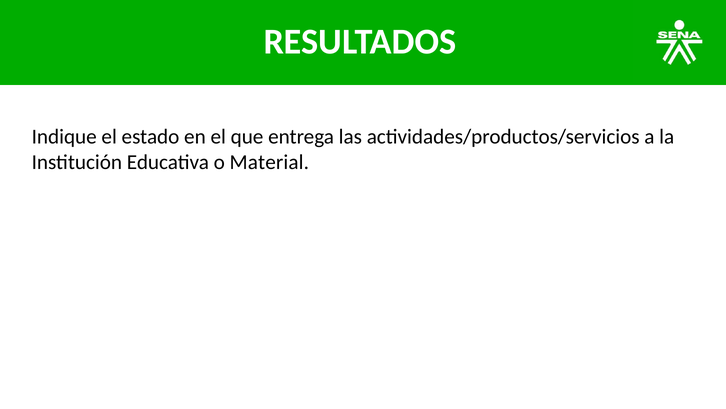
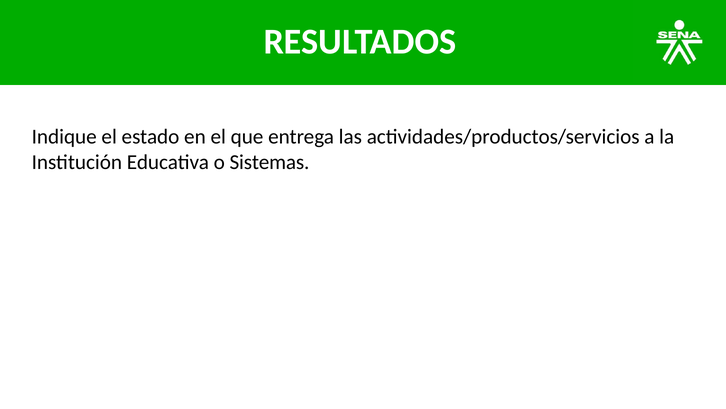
Material: Material -> Sistemas (269, 162)
